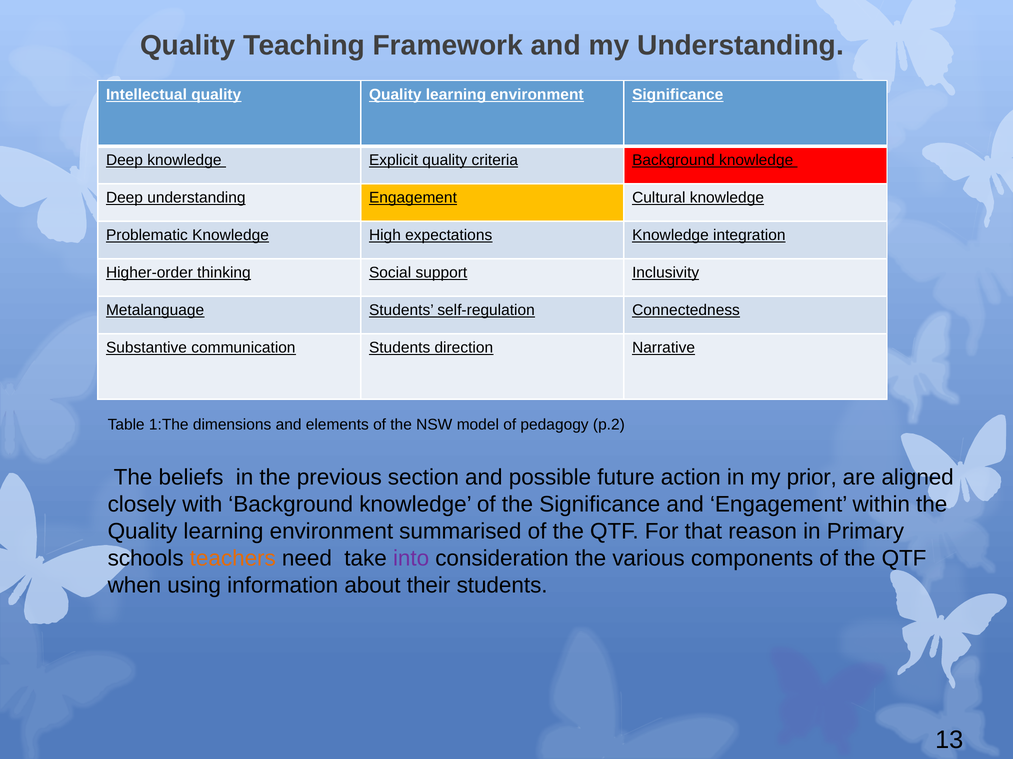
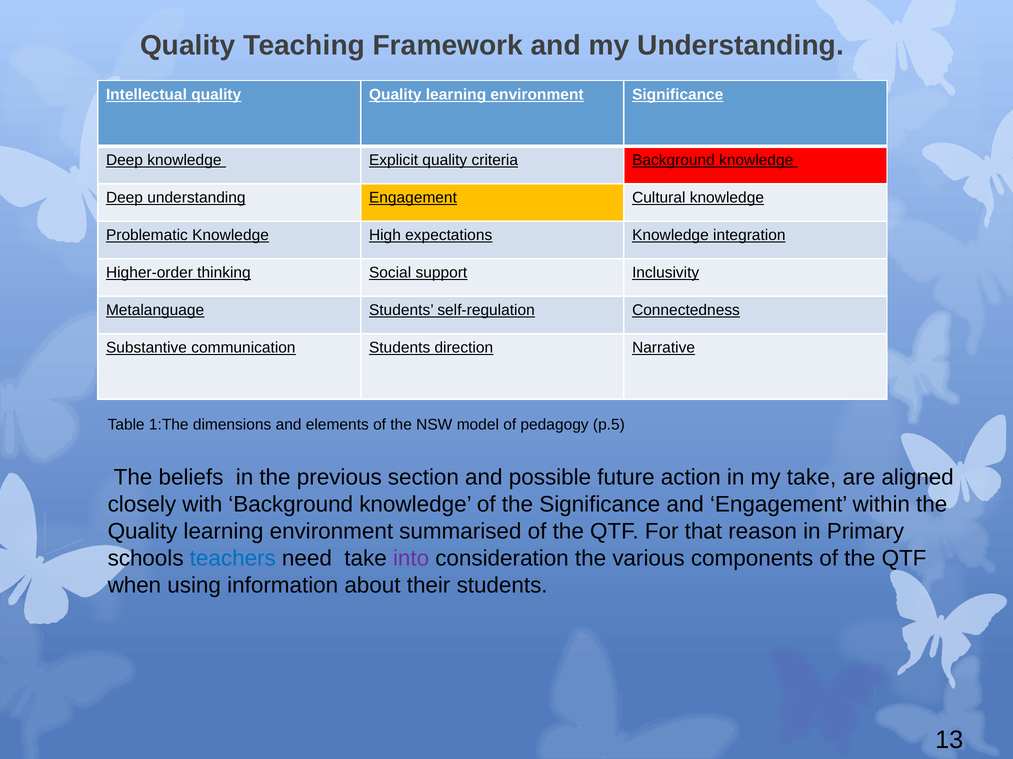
p.2: p.2 -> p.5 (609, 425)
my prior: prior -> take (812, 478)
teachers colour: orange -> blue (233, 559)
